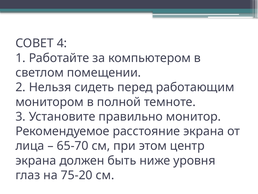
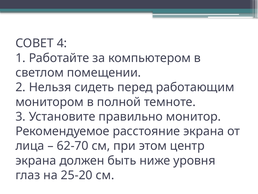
65-70: 65-70 -> 62-70 (73, 146)
75-20: 75-20 -> 25-20 (77, 175)
